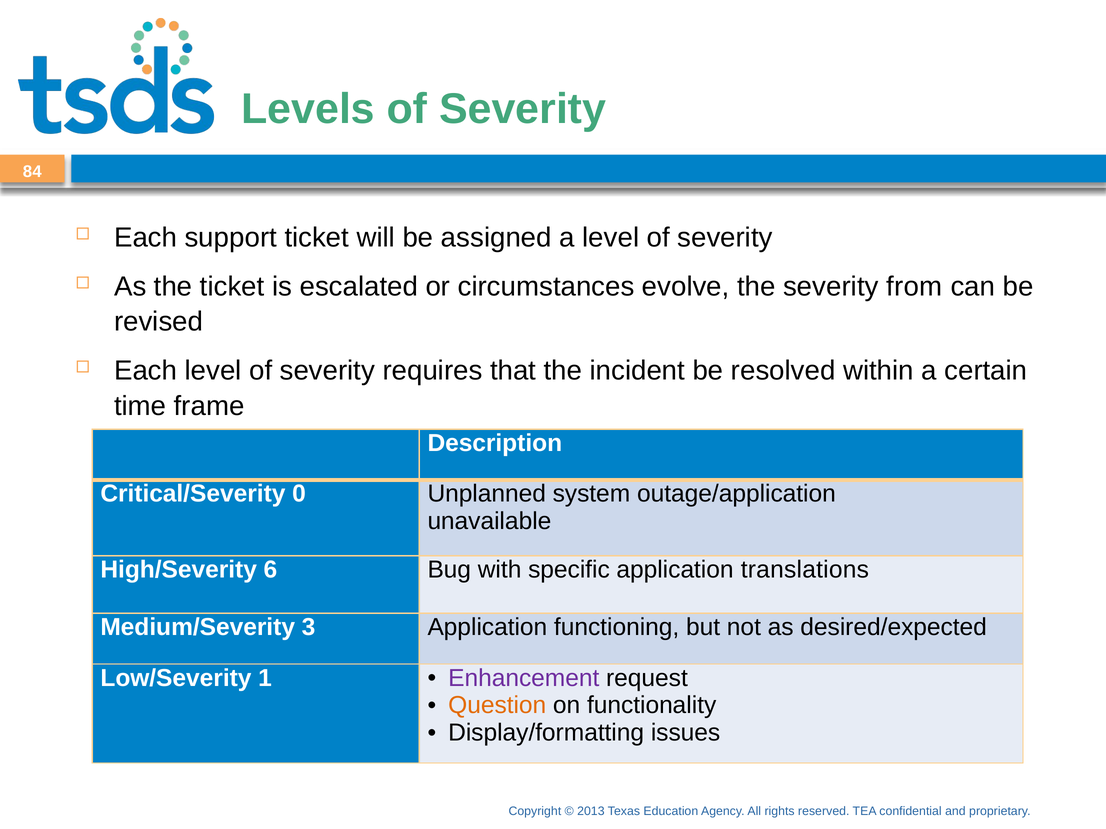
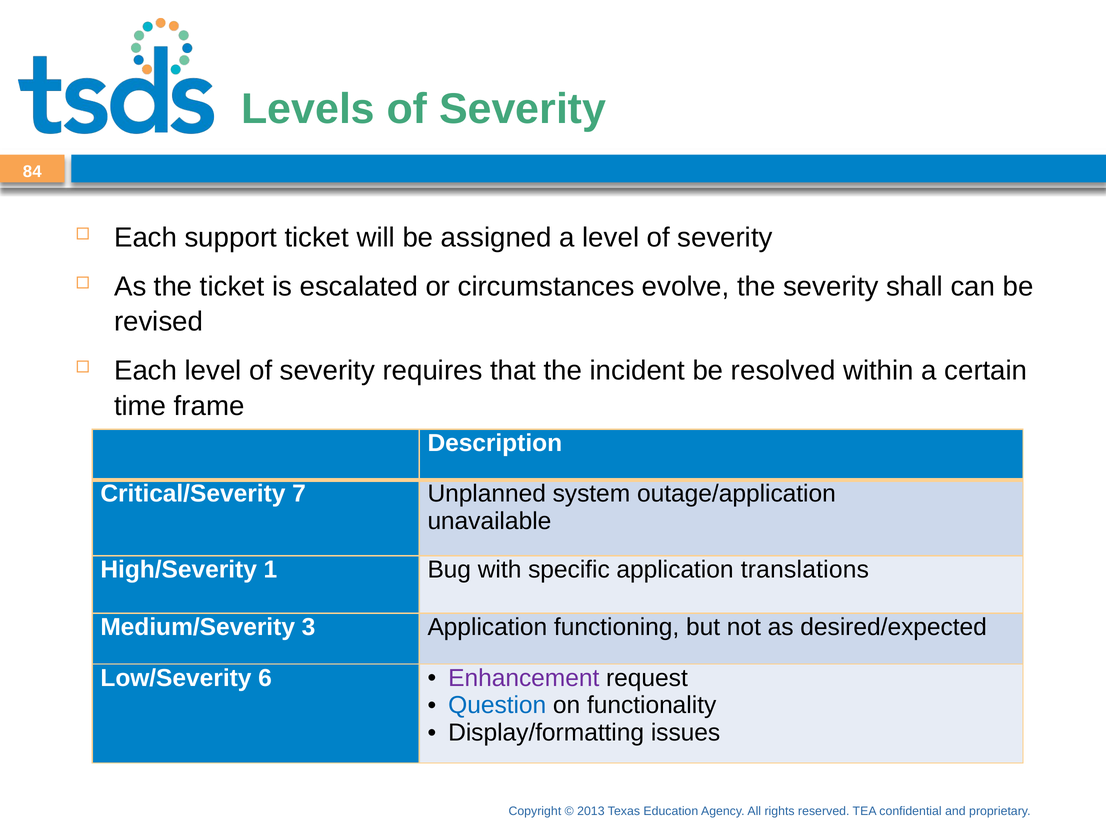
from: from -> shall (915, 287)
0: 0 -> 7 (299, 494)
6: 6 -> 1 (270, 570)
1: 1 -> 6 (265, 678)
Question colour: orange -> blue (497, 706)
